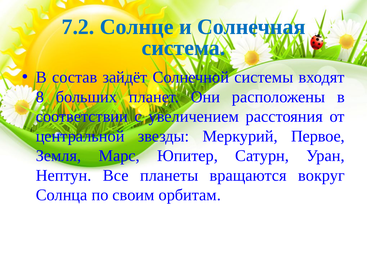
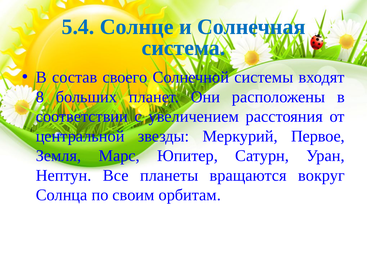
7.2: 7.2 -> 5.4 (78, 27)
зайдёт: зайдёт -> своего (125, 77)
